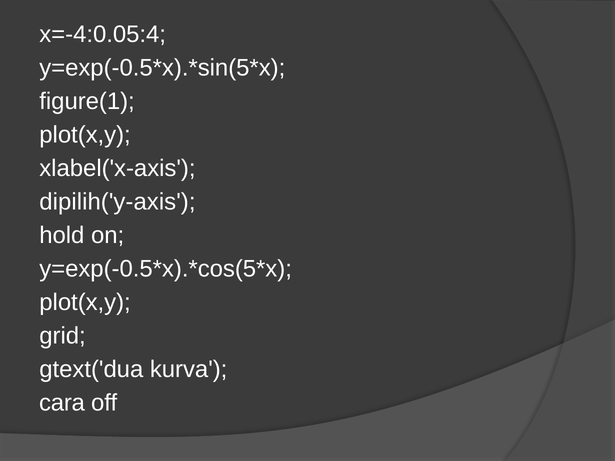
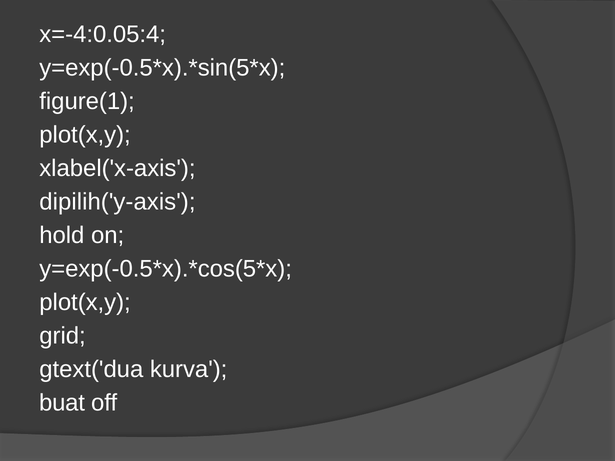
cara: cara -> buat (62, 403)
